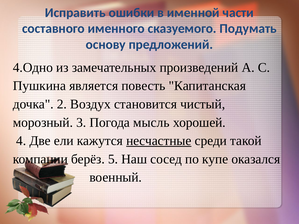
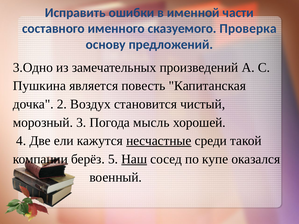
Подумать: Подумать -> Проверка (248, 29)
4.Одно: 4.Одно -> 3.Одно (33, 68)
Наш underline: none -> present (134, 159)
